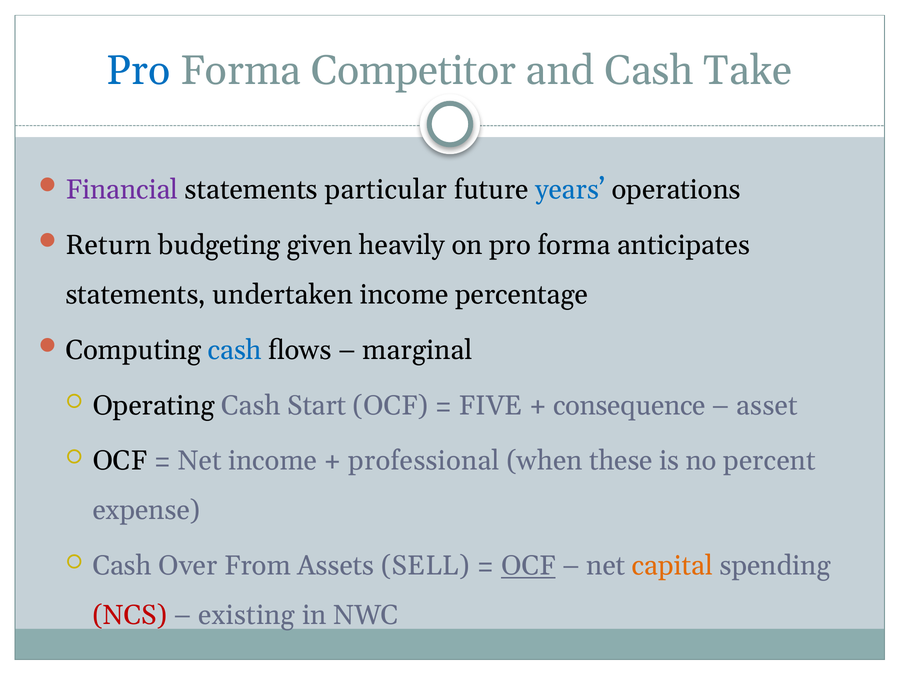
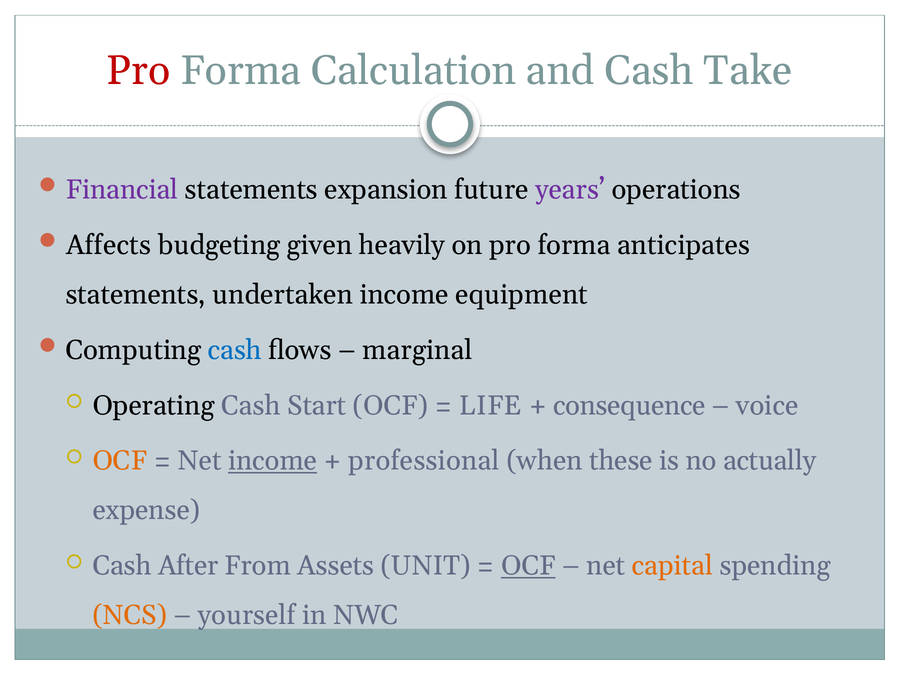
Pro colour: blue -> red (138, 71)
Competitor: Competitor -> Calculation (414, 71)
particular: particular -> expansion (386, 190)
years colour: blue -> purple (570, 190)
Return: Return -> Affects (109, 245)
percentage: percentage -> equipment (522, 295)
FIVE: FIVE -> LIFE (490, 405)
asset: asset -> voice (767, 405)
OCF colour: black -> orange (120, 461)
income underline: none -> present (273, 461)
percent: percent -> actually (770, 461)
Over: Over -> After (188, 566)
SELL: SELL -> UNIT (426, 566)
NCS colour: red -> orange (130, 615)
existing: existing -> yourself (247, 615)
